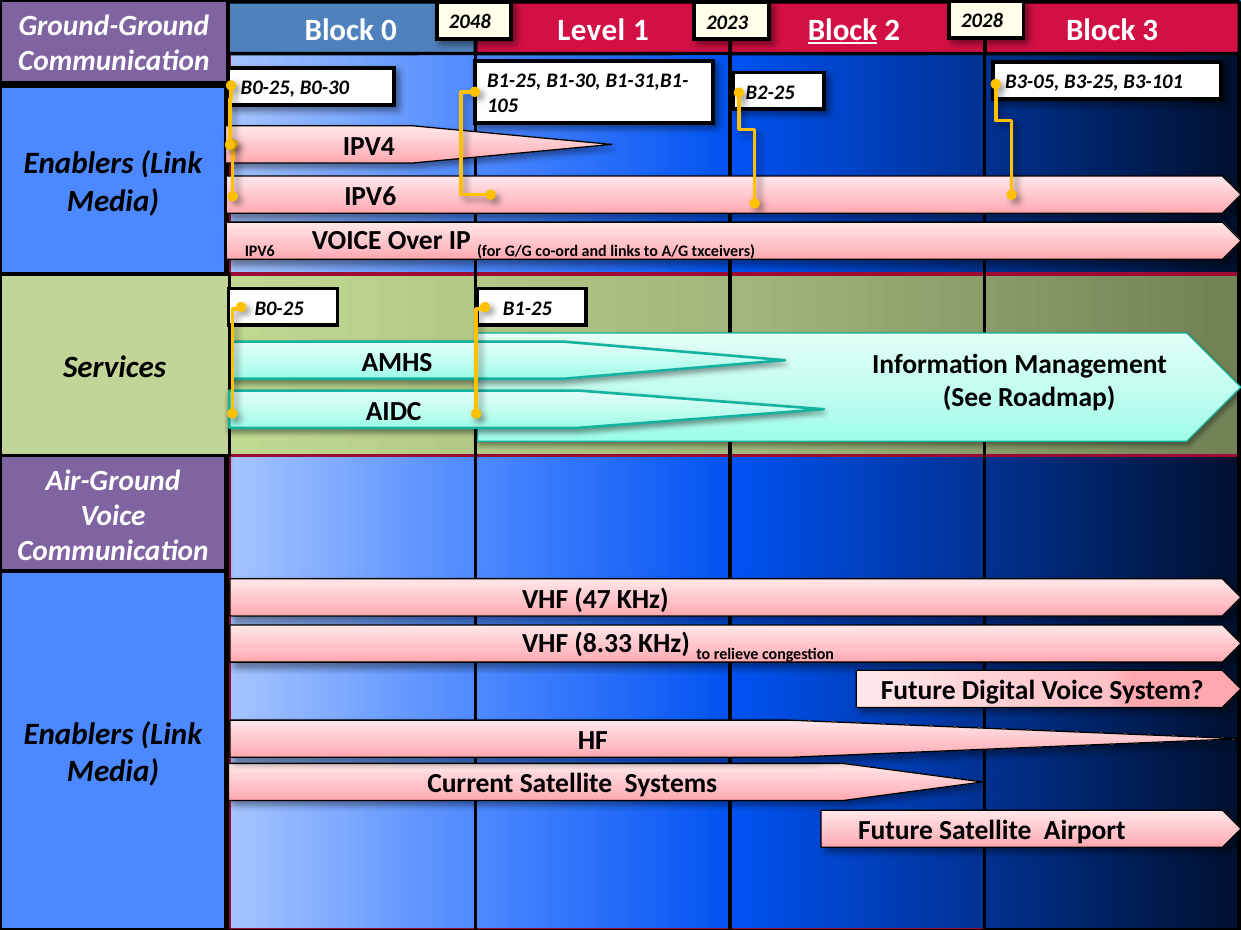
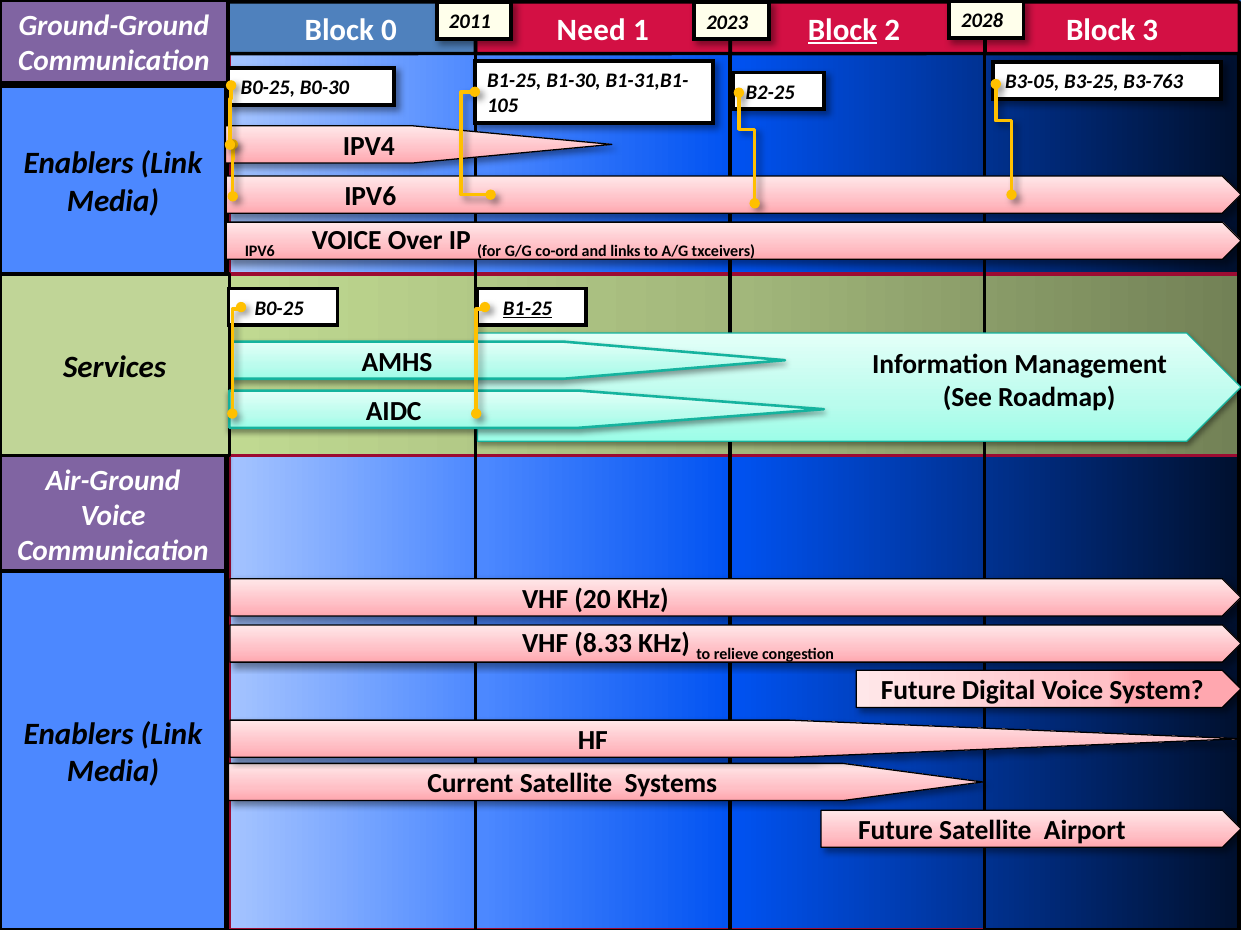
2048: 2048 -> 2011 (470, 22)
Level: Level -> Need (591, 30)
B3-101: B3-101 -> B3-763 (1153, 82)
B1-25 underline: none -> present (527, 309)
47: 47 -> 20 (593, 600)
